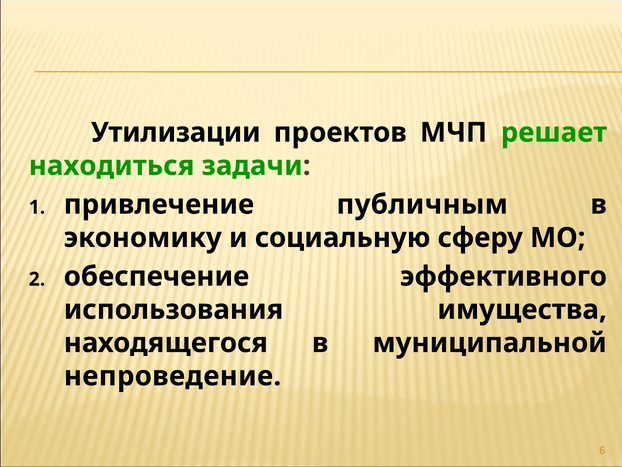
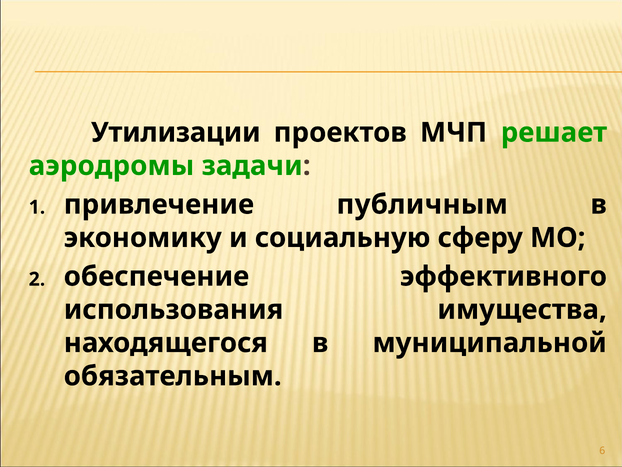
находиться: находиться -> аэродромы (112, 166)
непроведение: непроведение -> обязательным (173, 376)
